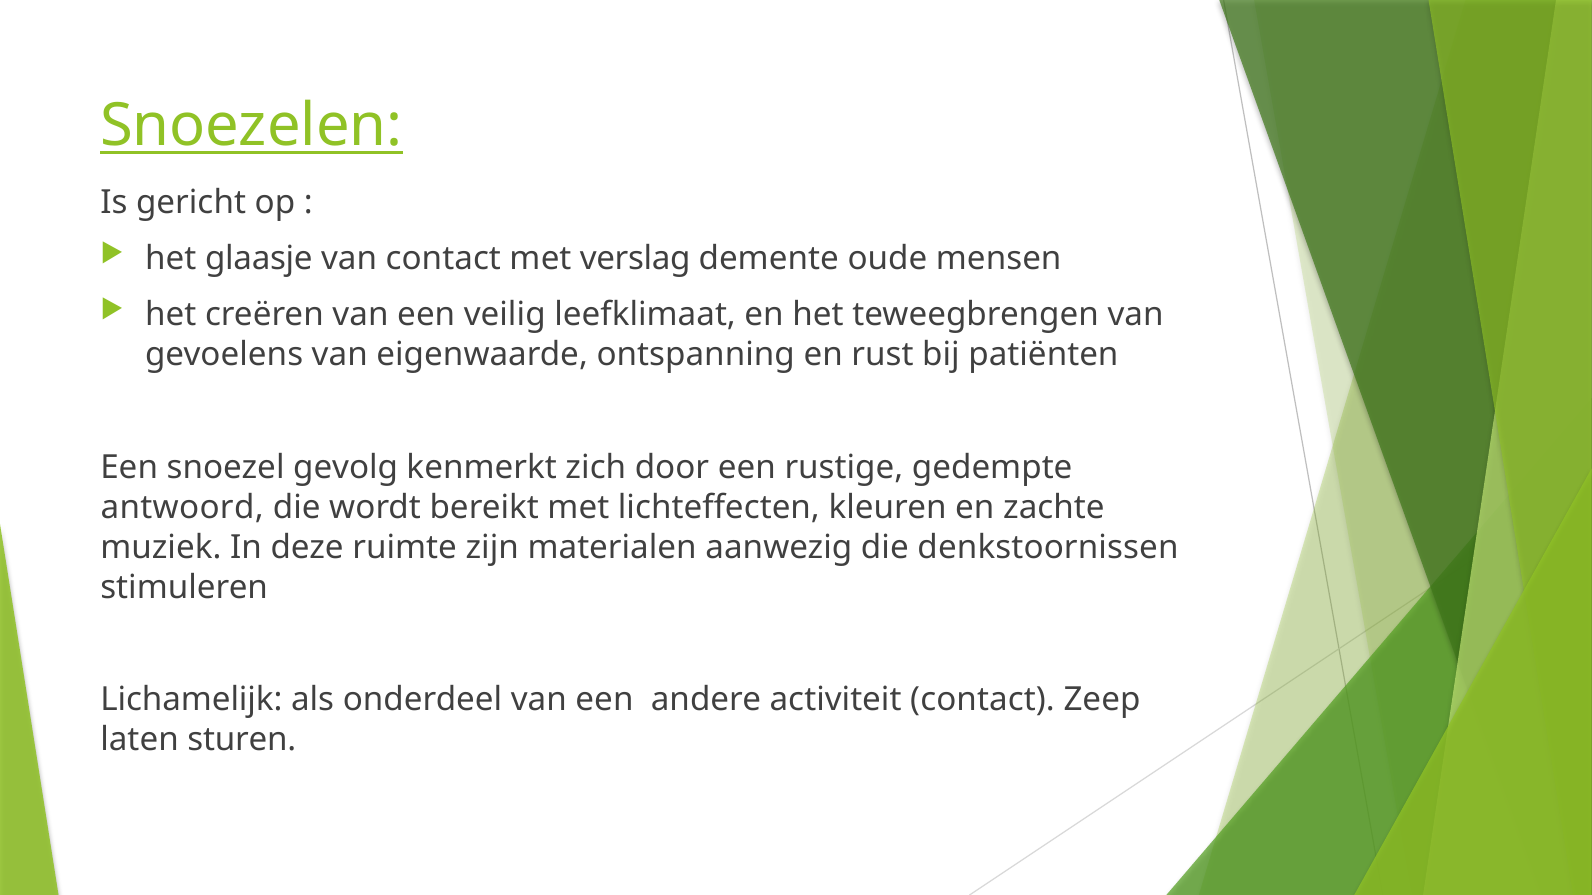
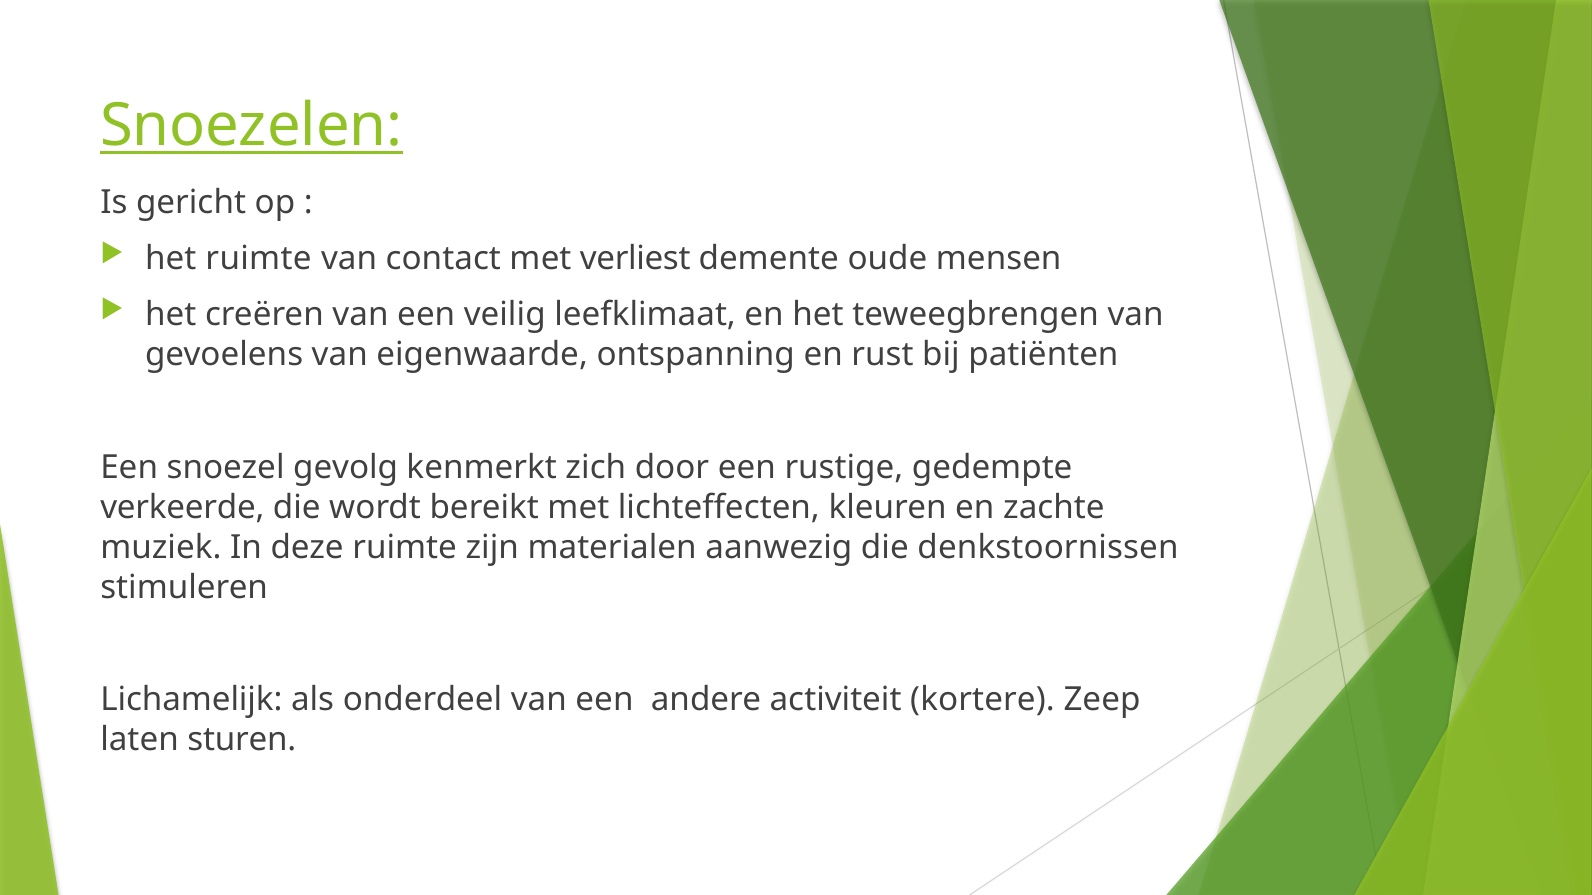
het glaasje: glaasje -> ruimte (259, 259)
verslag: verslag -> verliest (635, 259)
antwoord: antwoord -> verkeerde (182, 508)
activiteit contact: contact -> kortere (983, 700)
